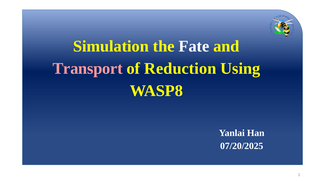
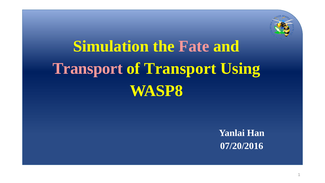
Fate colour: white -> pink (194, 46)
of Reduction: Reduction -> Transport (180, 68)
07/20/2025: 07/20/2025 -> 07/20/2016 (242, 146)
